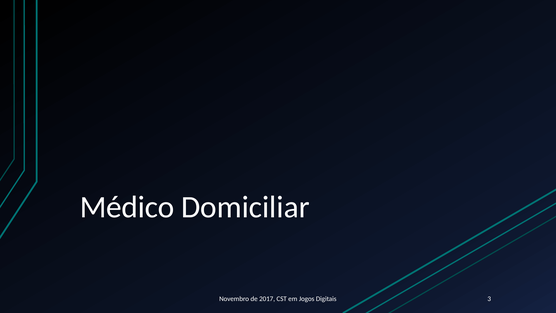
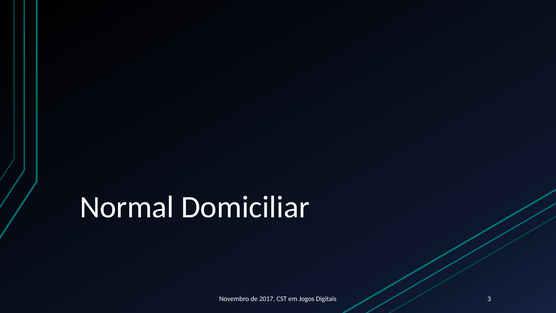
Médico: Médico -> Normal (127, 207)
